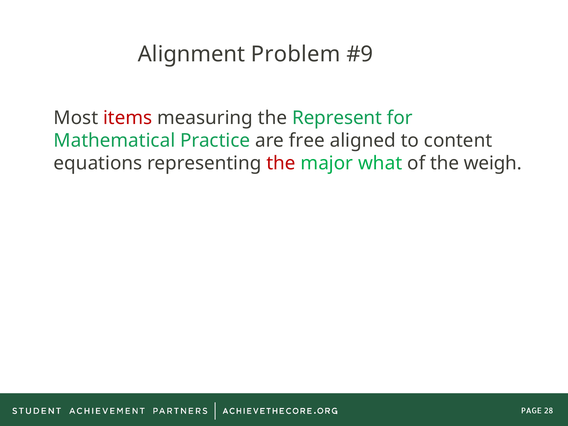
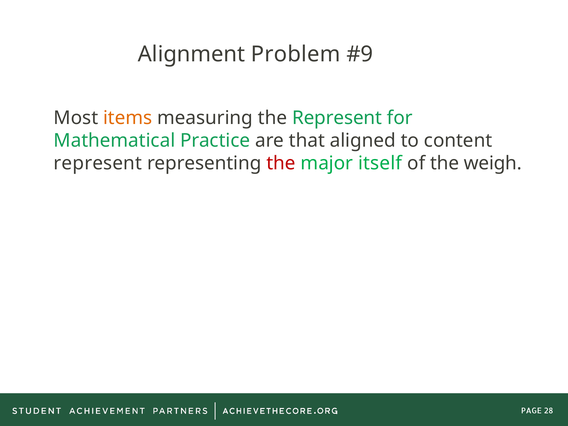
items colour: red -> orange (128, 118)
free: free -> that (307, 140)
equations: equations -> represent (98, 163)
what: what -> itself (380, 163)
